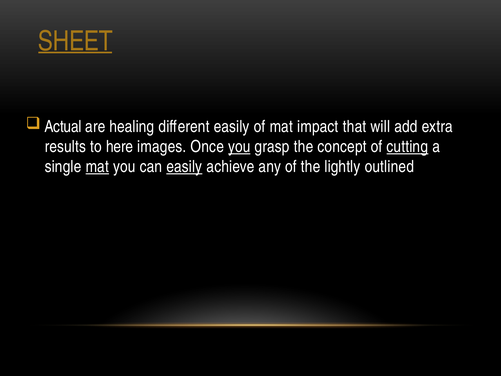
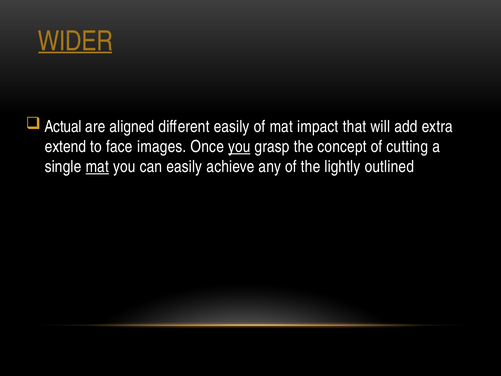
SHEET: SHEET -> WIDER (75, 41)
healing: healing -> aligned (132, 126)
results: results -> extend (65, 146)
here: here -> face (119, 146)
cutting underline: present -> none (407, 146)
easily underline: present -> none (184, 167)
